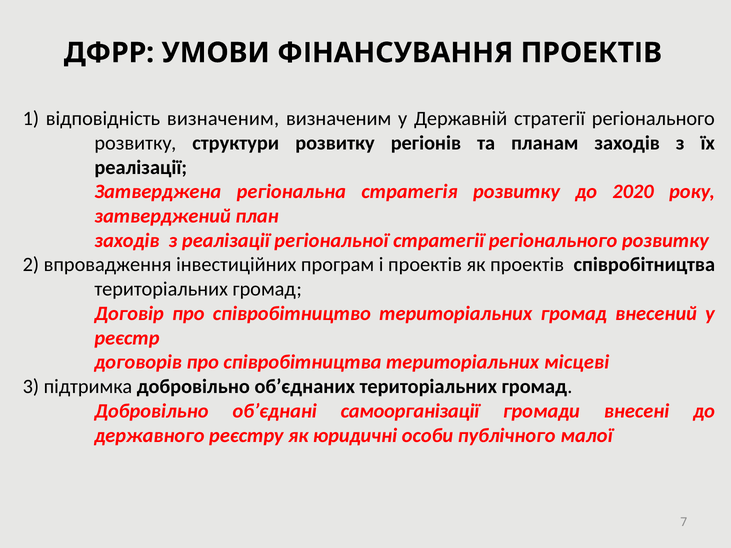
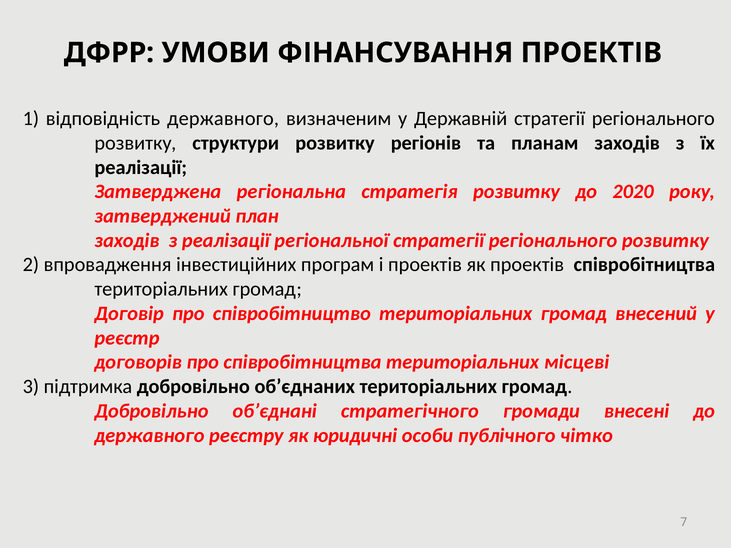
відповідність визначеним: визначеним -> державного (223, 119)
самоорганізації: самоорганізації -> стратегічного (410, 411)
малої: малої -> чітко (587, 436)
